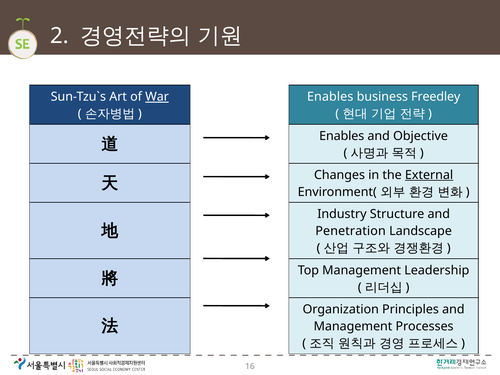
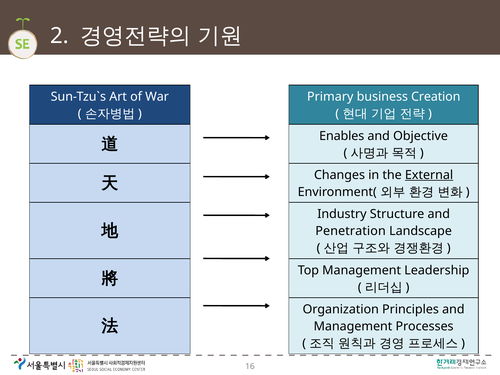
War underline: present -> none (157, 97)
Enables: Enables -> Primary (330, 97)
Freedley: Freedley -> Creation (436, 97)
